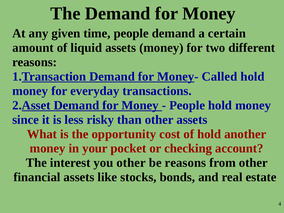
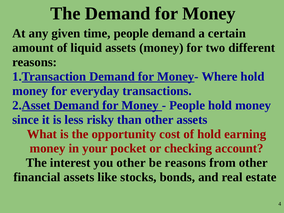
Called: Called -> Where (220, 76)
another: another -> earning (245, 134)
